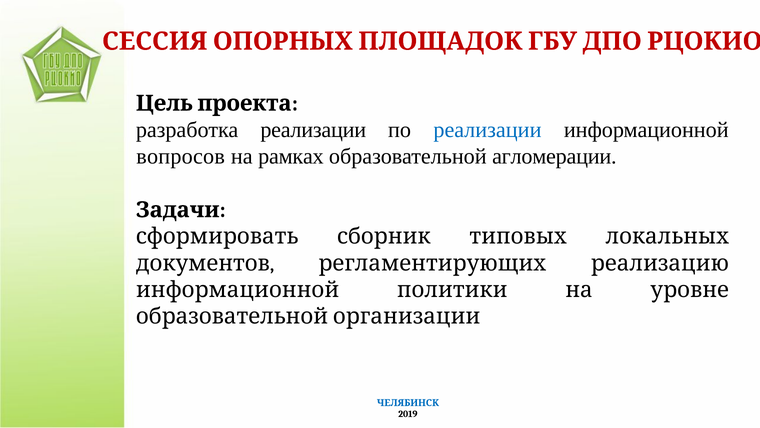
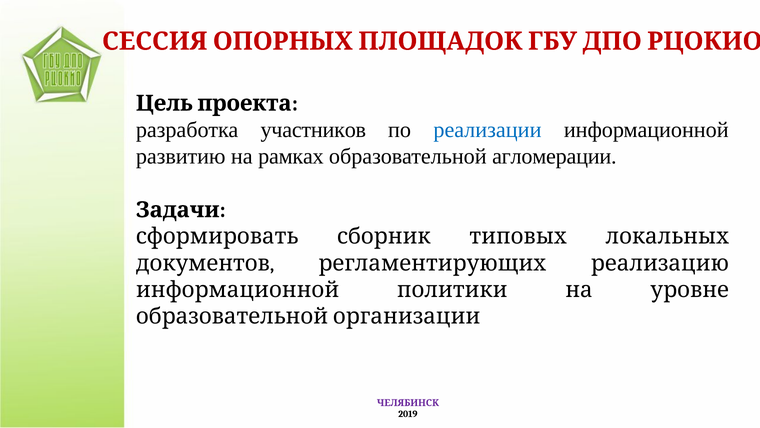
разработка реализации: реализации -> участников (313, 130)
вопросов: вопросов -> развитию (181, 156)
ЧЕЛЯБИНСК colour: blue -> purple (408, 402)
